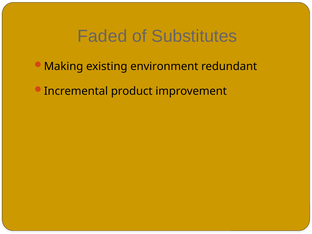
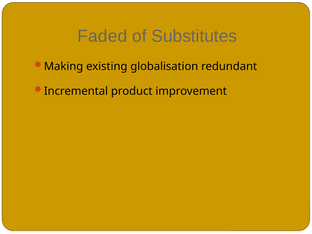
environment: environment -> globalisation (164, 66)
